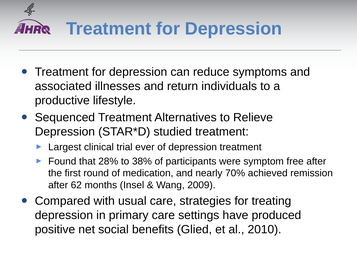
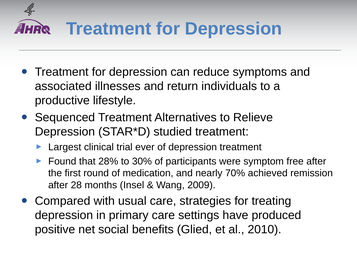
38%: 38% -> 30% (142, 162)
62: 62 -> 28 (76, 186)
